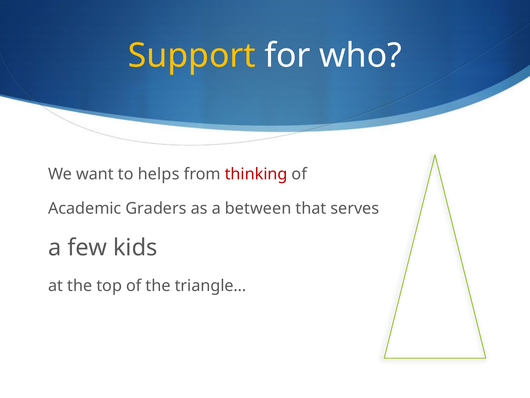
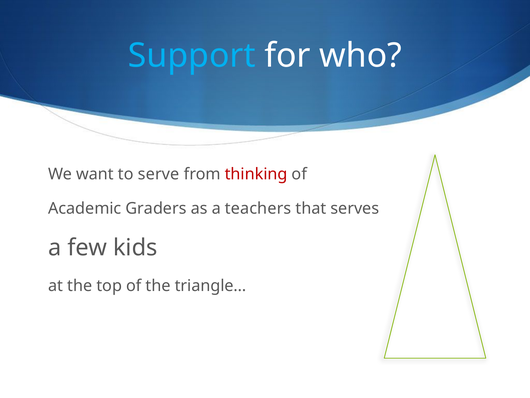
Support colour: yellow -> light blue (192, 55)
helps: helps -> serve (159, 174)
between: between -> teachers (258, 208)
